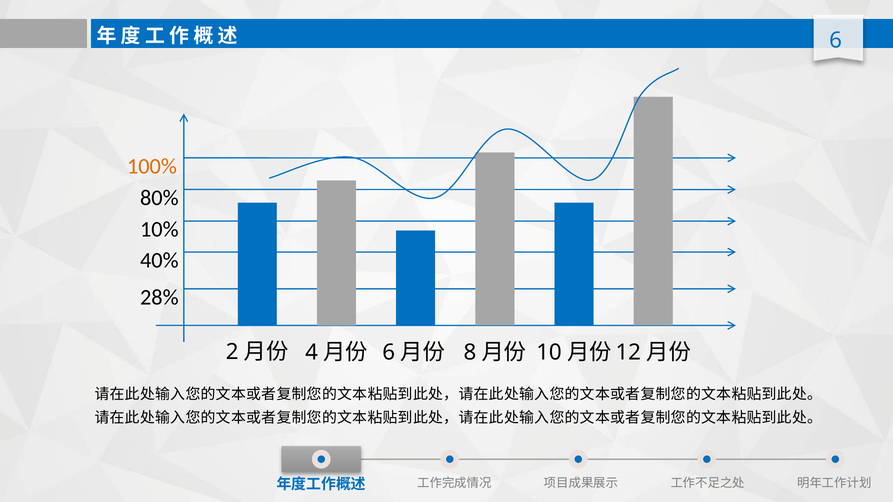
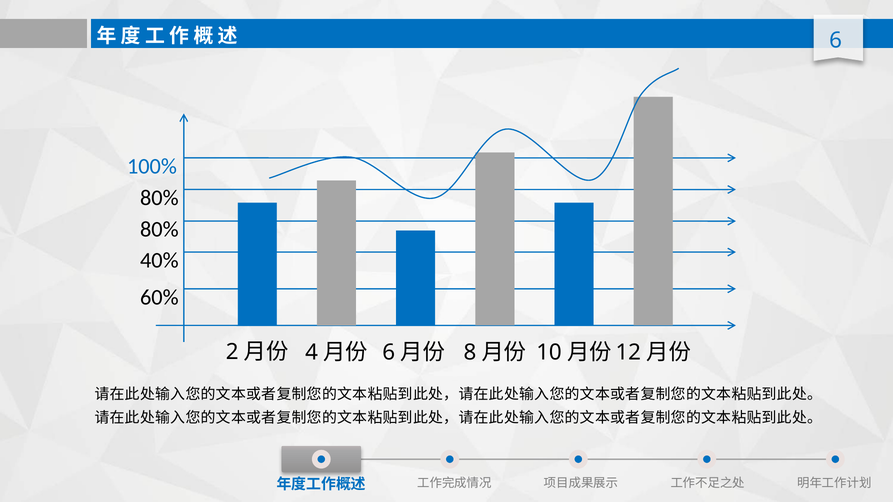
100% colour: orange -> blue (152, 167)
10%: 10% -> 80% (159, 230)
28%: 28% -> 60% (159, 297)
